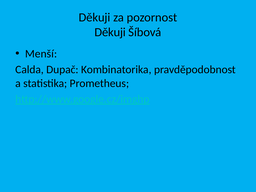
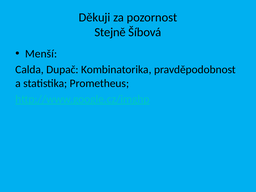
Děkuji: Děkuji -> Stejně (110, 32)
